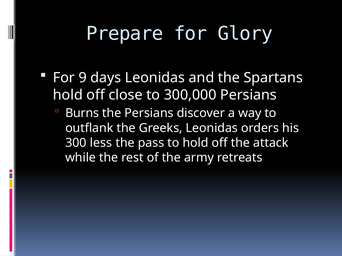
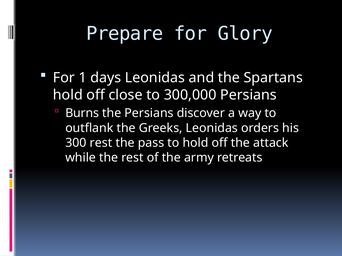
9: 9 -> 1 (83, 78)
300 less: less -> rest (101, 143)
